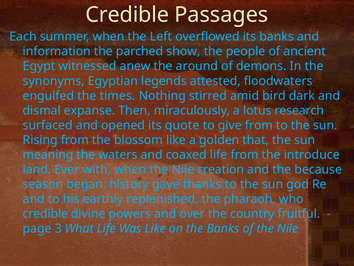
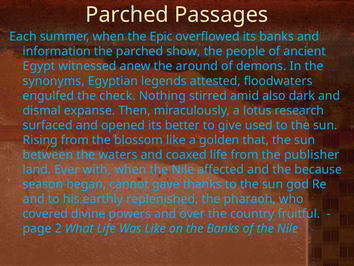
Credible: Credible -> Parched (127, 15)
Left: Left -> Epic (161, 37)
times: times -> check (118, 96)
bird: bird -> also (274, 96)
quote: quote -> better (182, 125)
give from: from -> used (259, 125)
meaning: meaning -> between (48, 155)
introduce: introduce -> publisher (312, 155)
creation: creation -> affected (221, 169)
history: history -> cannot (129, 184)
credible: credible -> covered (45, 214)
3: 3 -> 2 (58, 228)
